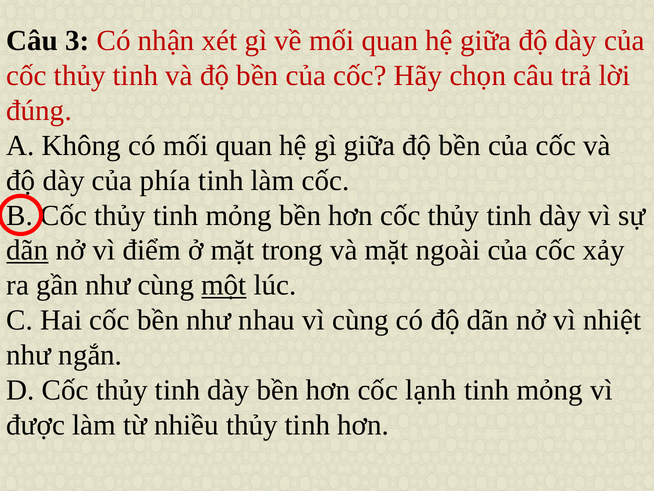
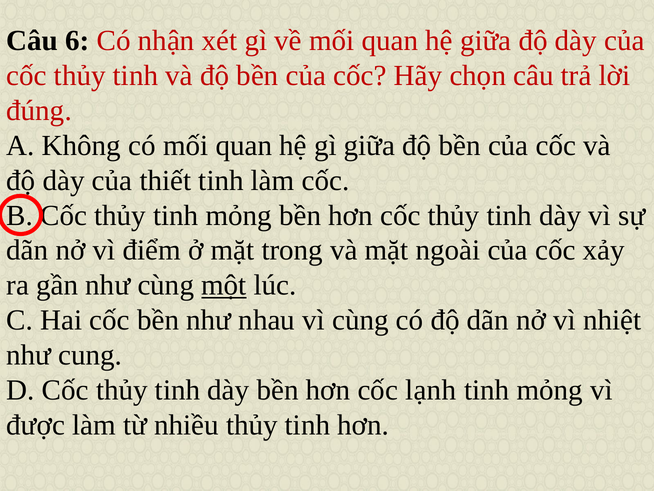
3: 3 -> 6 (77, 41)
phía: phía -> thiết (165, 180)
dãn underline: present -> none (27, 250)
ngắn: ngắn -> cung (90, 355)
